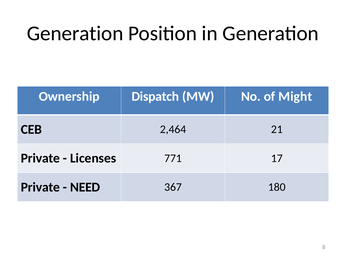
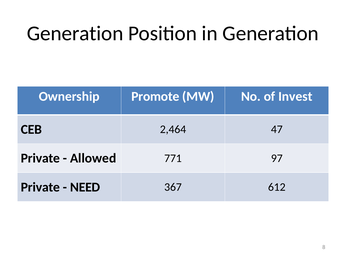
Dispatch: Dispatch -> Promote (155, 97)
Might: Might -> Invest (295, 97)
21: 21 -> 47 (277, 130)
Licenses: Licenses -> Allowed (93, 159)
17: 17 -> 97 (277, 159)
180: 180 -> 612 (277, 187)
